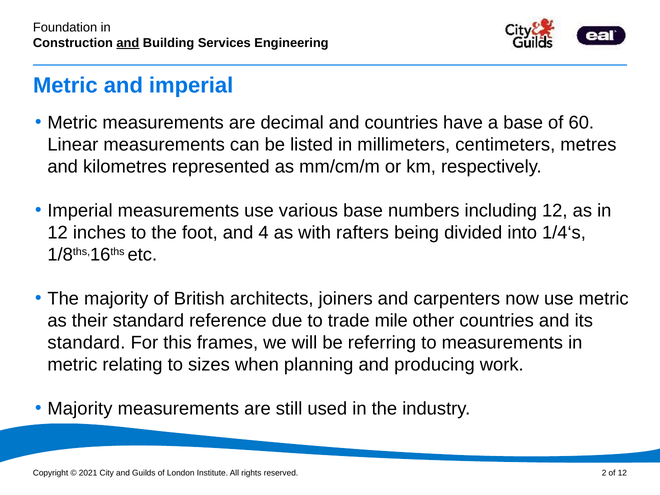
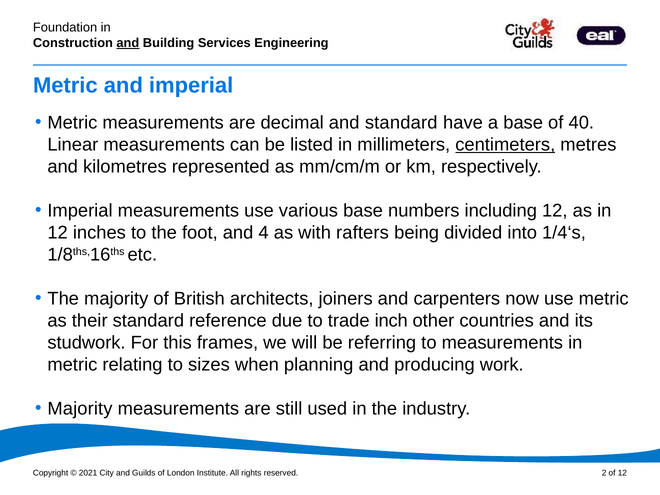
and countries: countries -> standard (401, 123)
60: 60 -> 40 (581, 123)
centimeters underline: none -> present (505, 145)
mile: mile -> inch (391, 321)
standard: standard -> studwork (86, 343)
